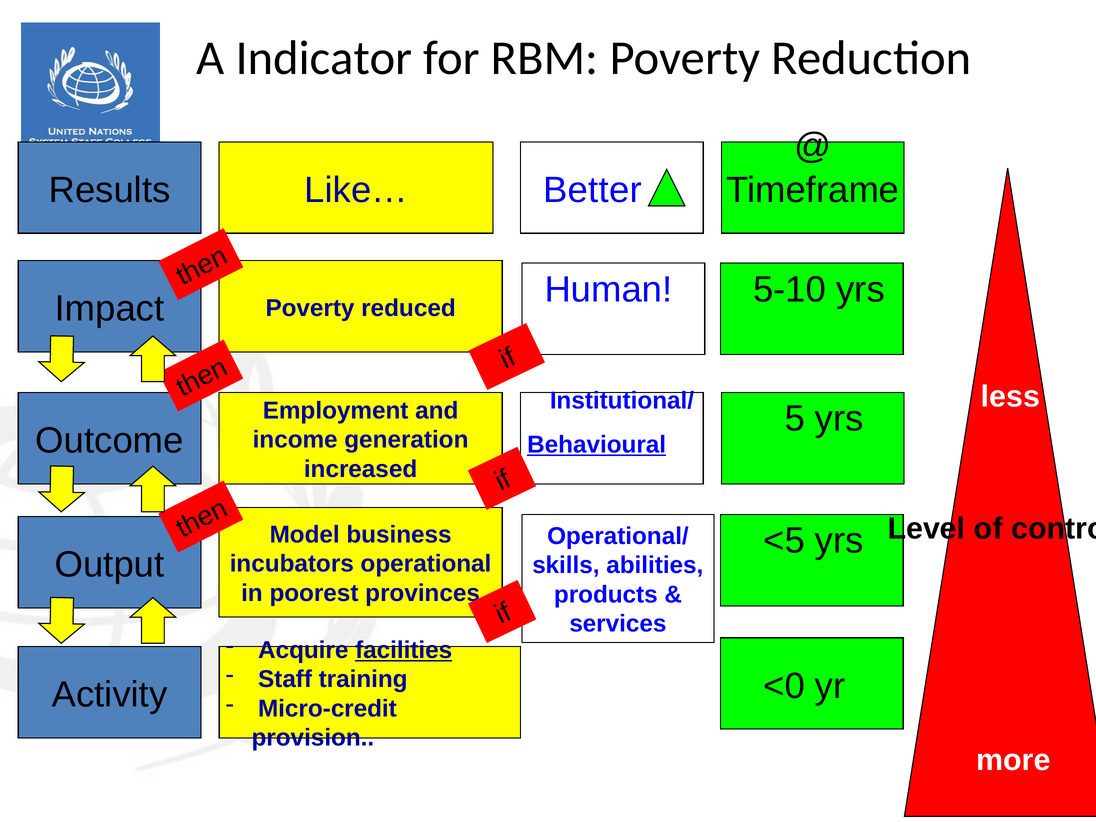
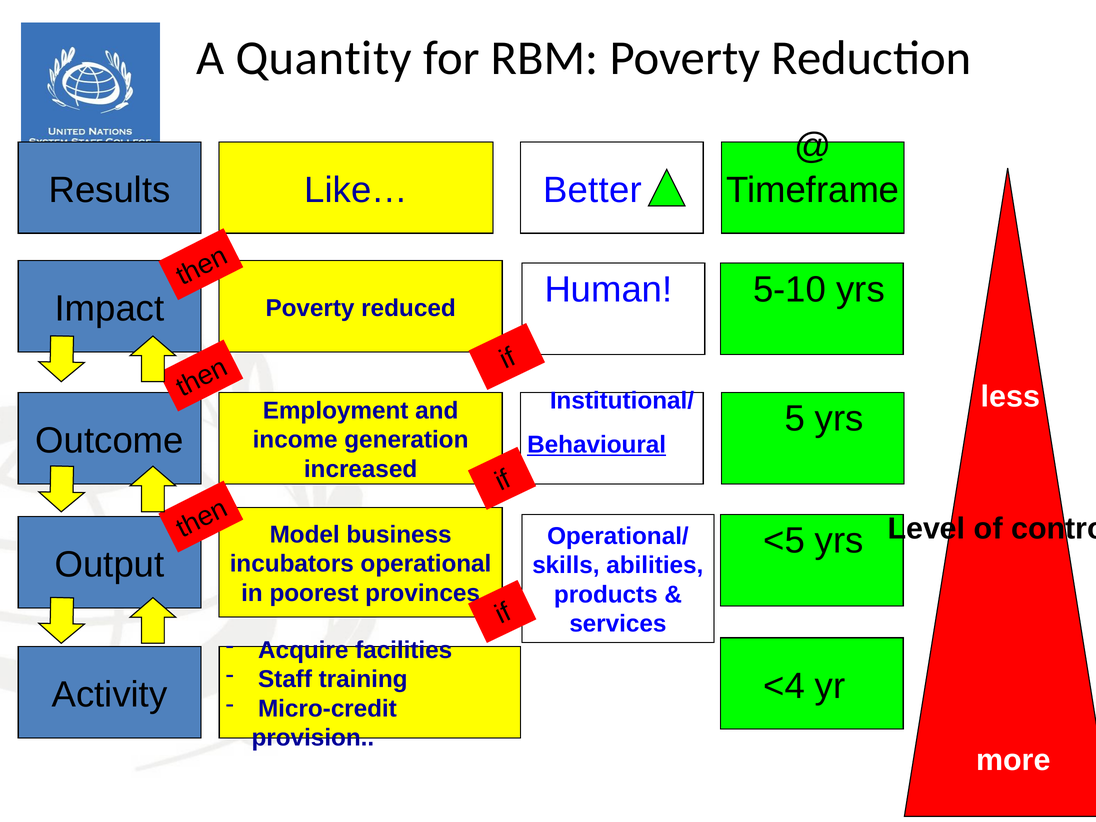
Indicator: Indicator -> Quantity (324, 58)
facilities underline: present -> none (404, 650)
<0: <0 -> <4 (784, 686)
